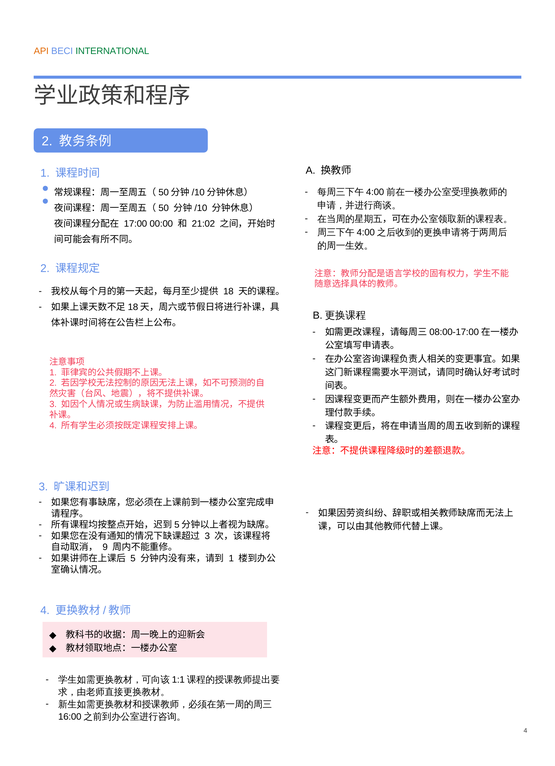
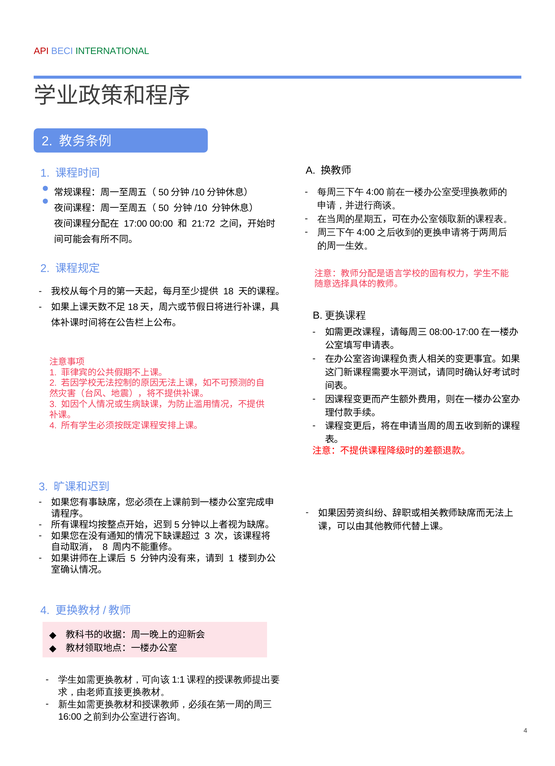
API colour: orange -> red (41, 51)
21:02: 21:02 -> 21:72 (203, 224)
9: 9 -> 8 (105, 548)
